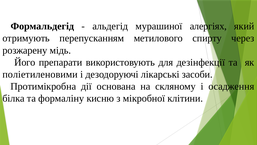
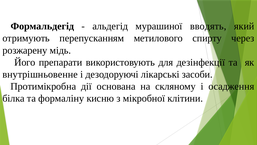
алергіях: алергіях -> вводять (208, 26)
поліетиленовими: поліетиленовими -> внутрішньовенне (40, 74)
